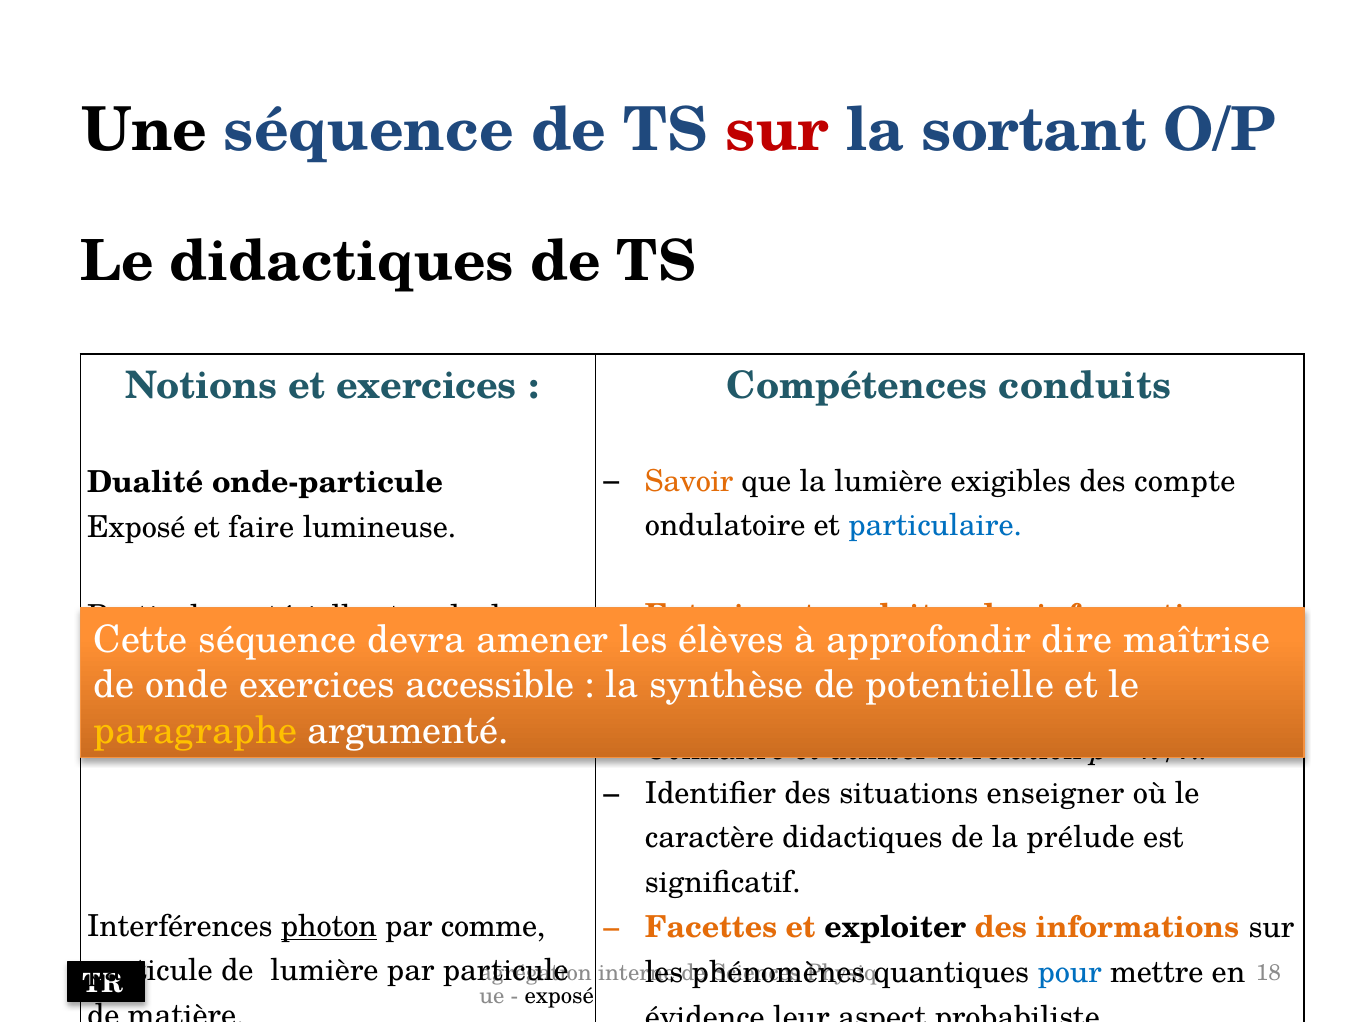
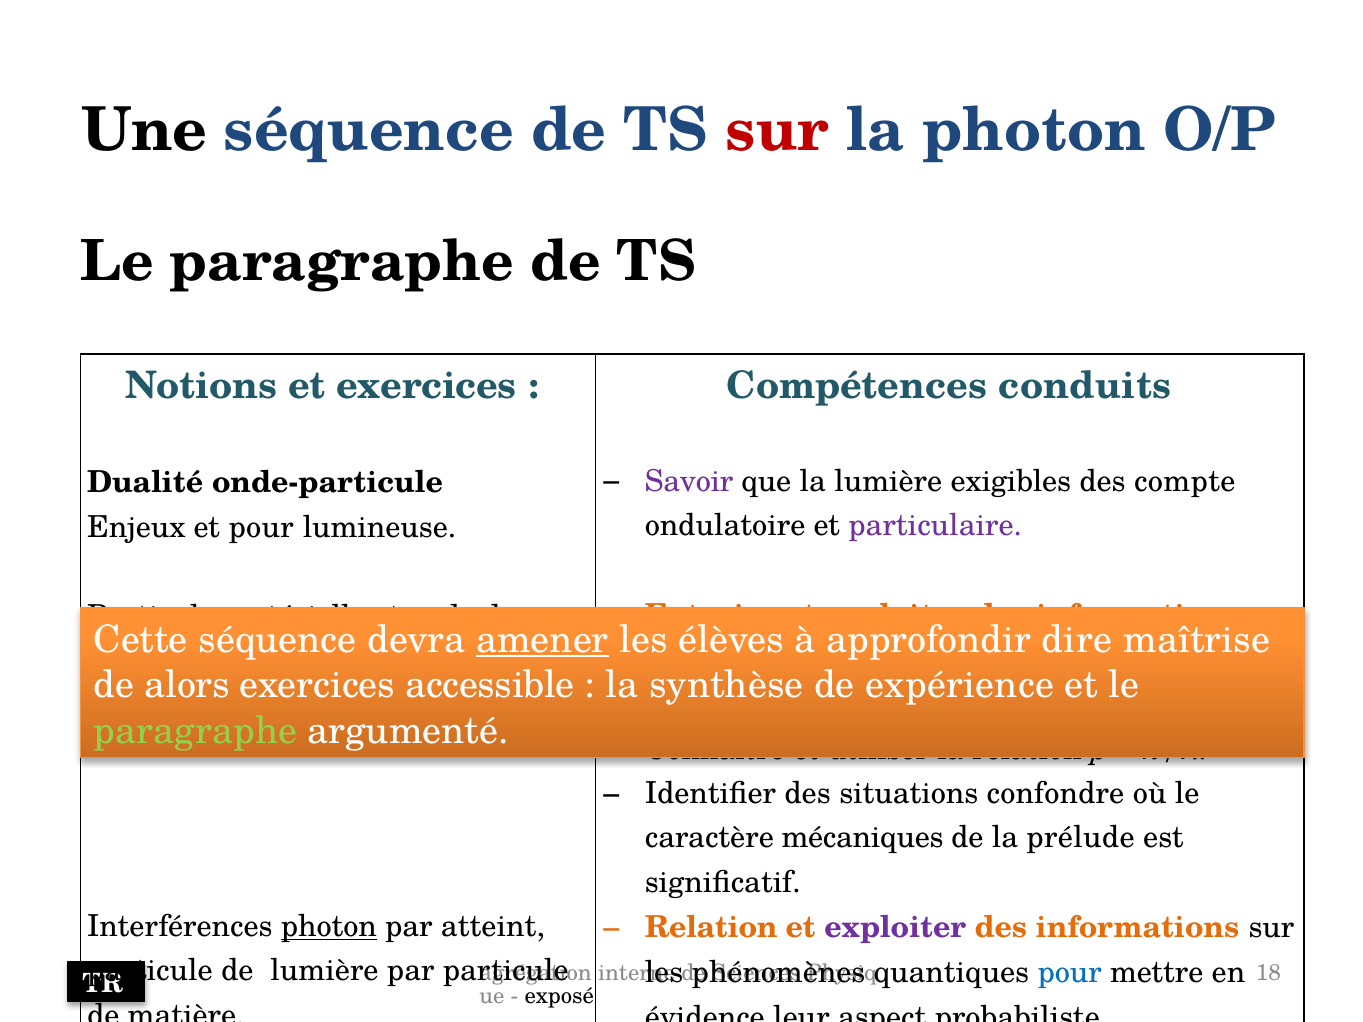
la sortant: sortant -> photon (1034, 130)
didactiques: didactiques -> paragraphe (342, 262)
Savoir colour: orange -> purple (689, 481)
particulaire colour: blue -> purple (935, 525)
Exposé: Exposé -> Enjeux (136, 528)
et faire: faire -> pour (261, 528)
amener underline: none -> present (542, 640)
de onde: onde -> alors (187, 685)
potentielle: potentielle -> expérience (960, 685)
paragraphe colour: yellow -> light green (196, 731)
enseigner: enseigner -> confondre (1056, 794)
caractère didactiques: didactiques -> mécaniques (863, 838)
comme: comme -> atteint (493, 927)
Facettes: Facettes -> Relation (711, 928)
exploiter colour: black -> purple (895, 928)
